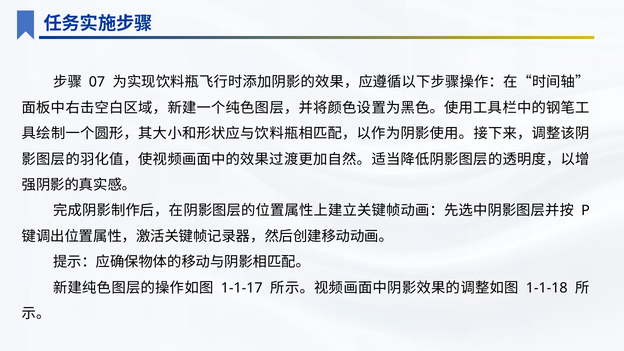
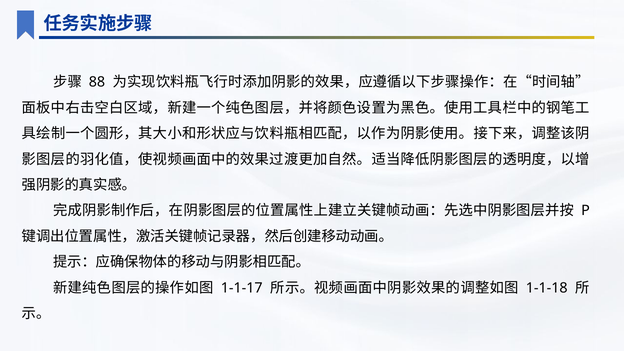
07: 07 -> 88 (97, 82)
